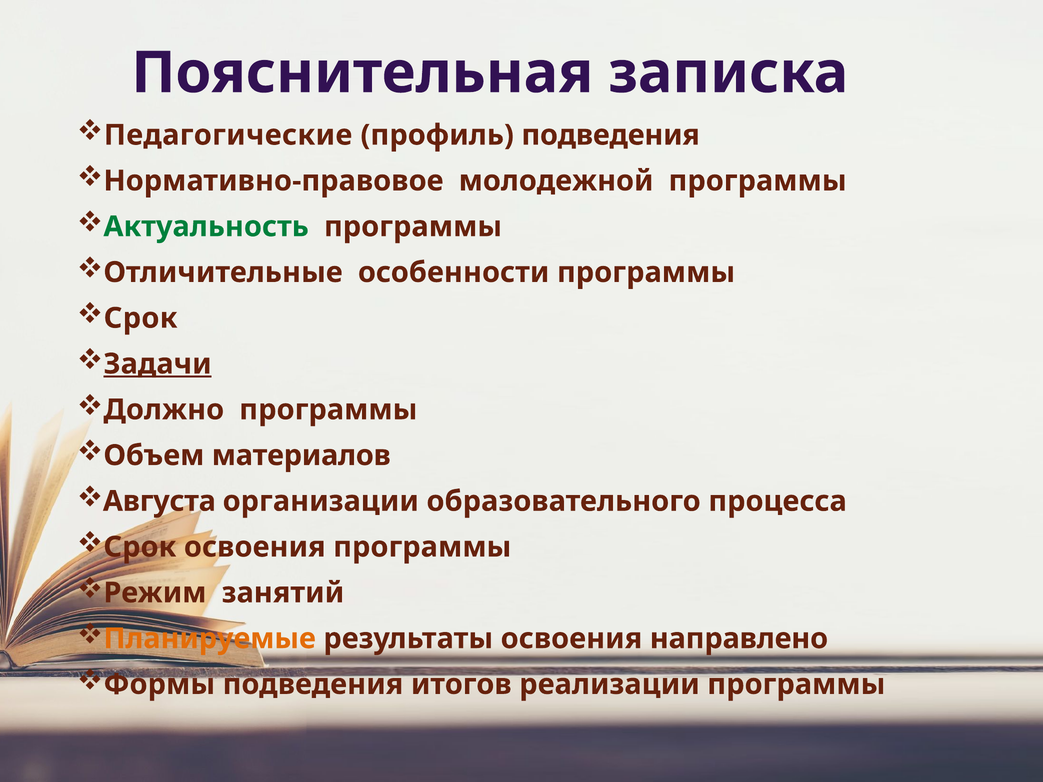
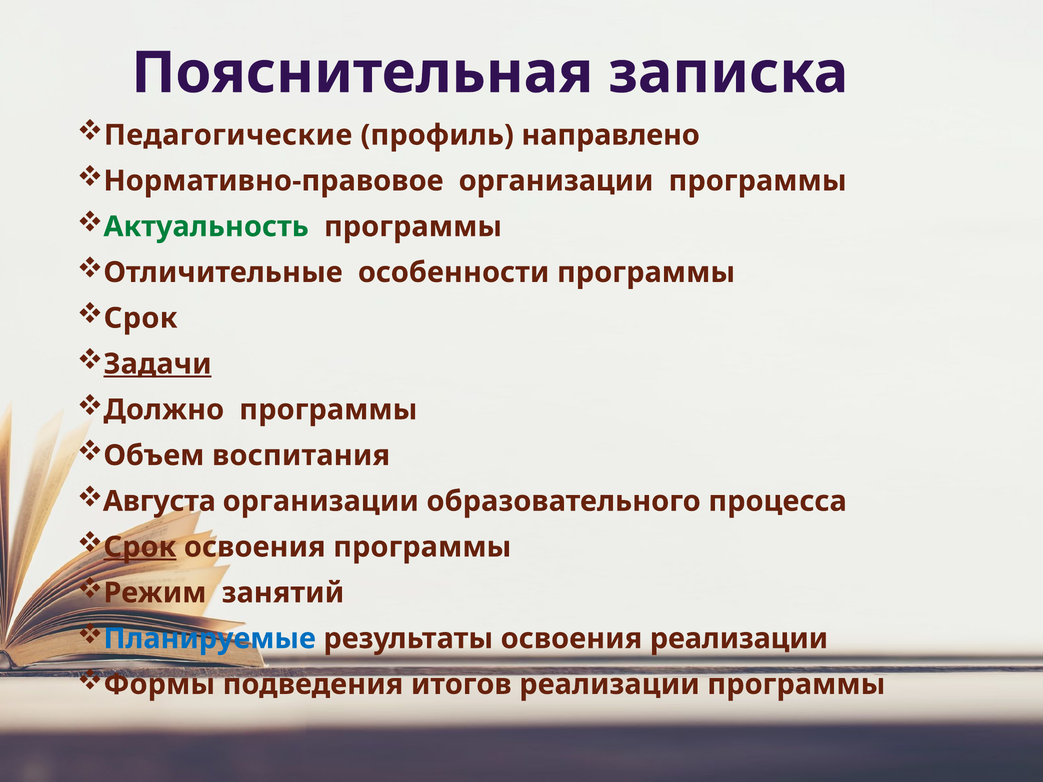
профиль подведения: подведения -> направлено (611, 135)
Нормативно-правовое молодежной: молодежной -> организации (556, 181)
материалов: материалов -> воспитания (301, 456)
Срок underline: none -> present (140, 547)
Планируемые colour: orange -> blue (210, 639)
освоения направлено: направлено -> реализации (739, 639)
